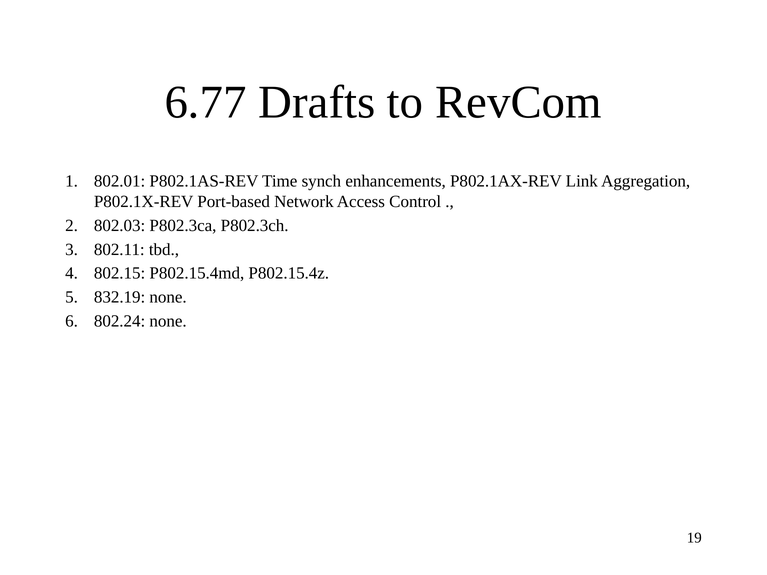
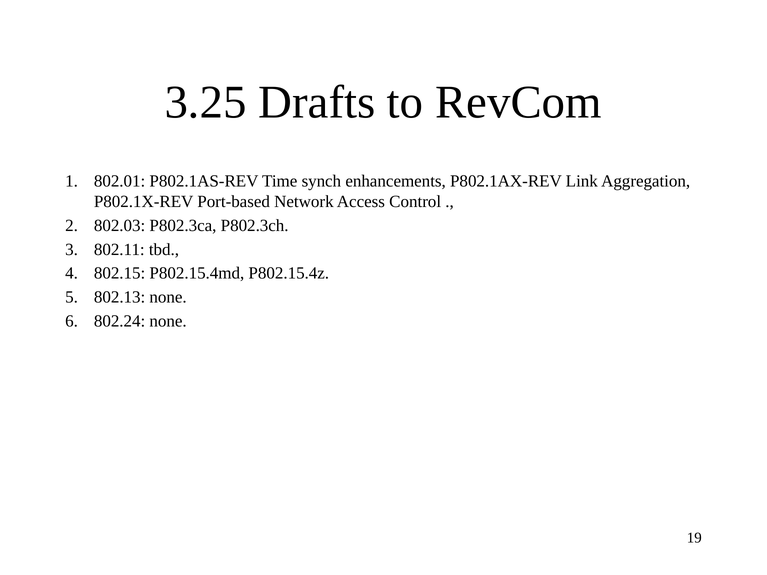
6.77: 6.77 -> 3.25 (206, 102)
832.19: 832.19 -> 802.13 (120, 297)
